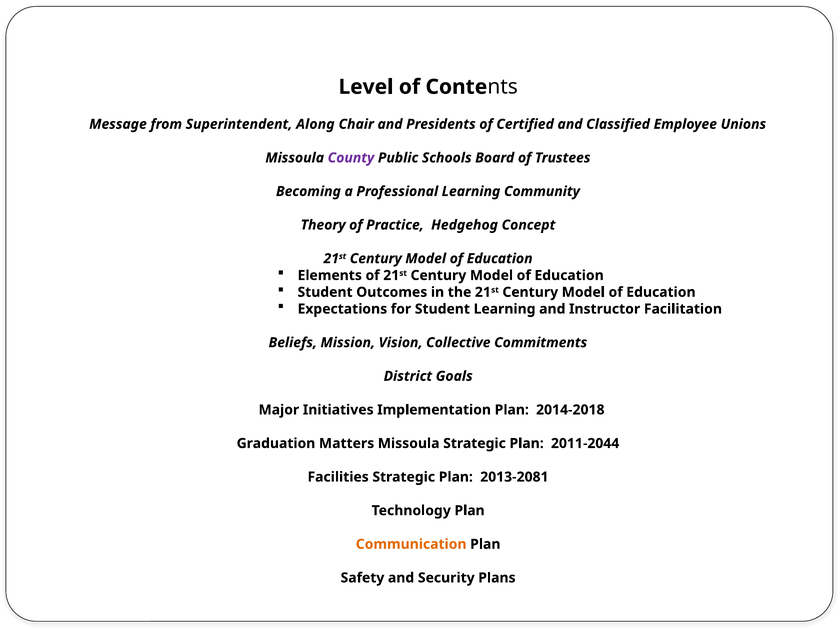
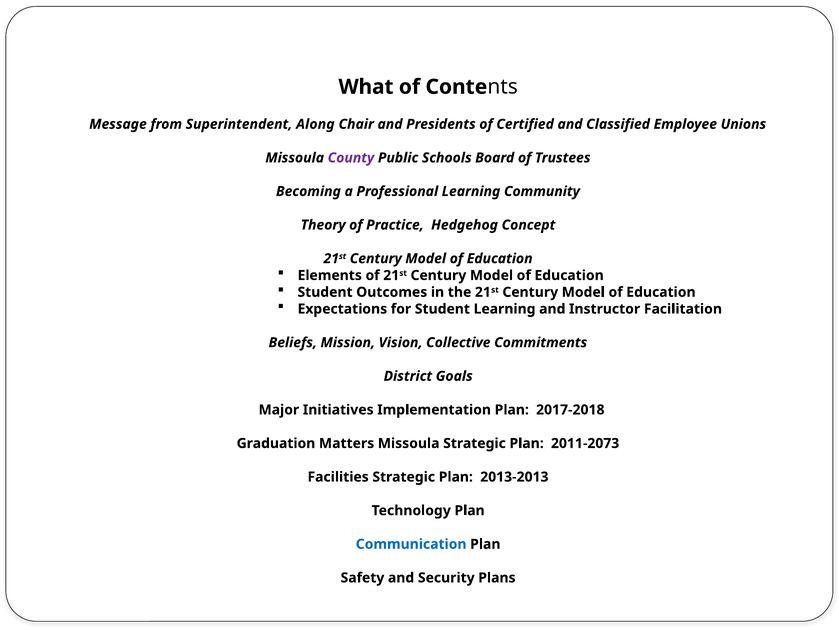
Level: Level -> What (366, 87)
2014-2018: 2014-2018 -> 2017-2018 (570, 409)
2011-2044: 2011-2044 -> 2011-2073 (585, 443)
2013-2081: 2013-2081 -> 2013-2013 (514, 476)
Communication colour: orange -> blue (411, 544)
